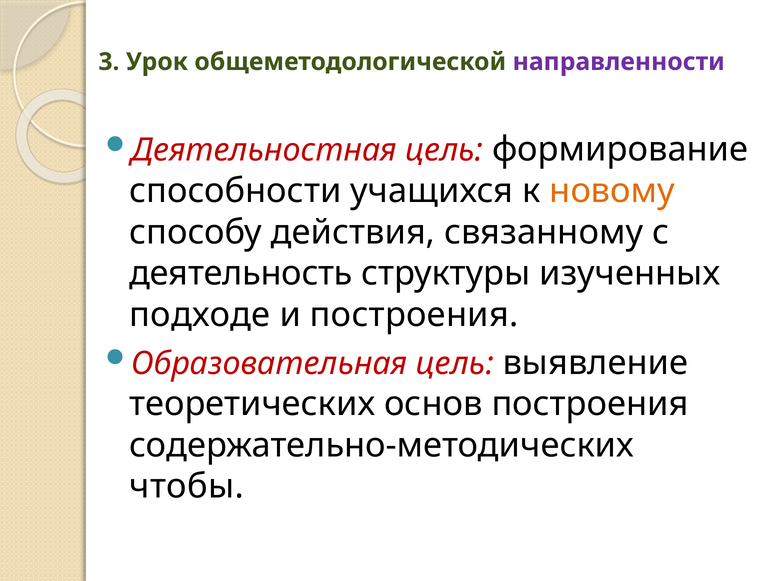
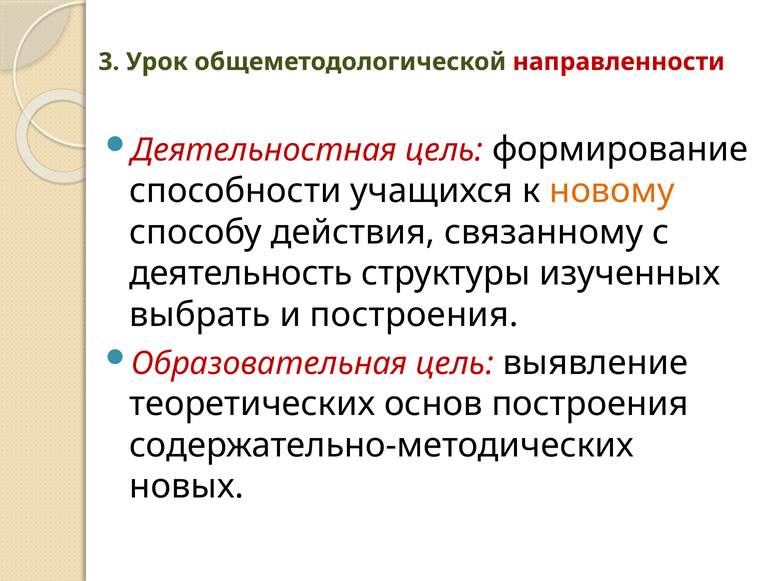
направленности colour: purple -> red (619, 62)
подходе: подходе -> выбрать (200, 315)
чтобы: чтобы -> новых (187, 487)
